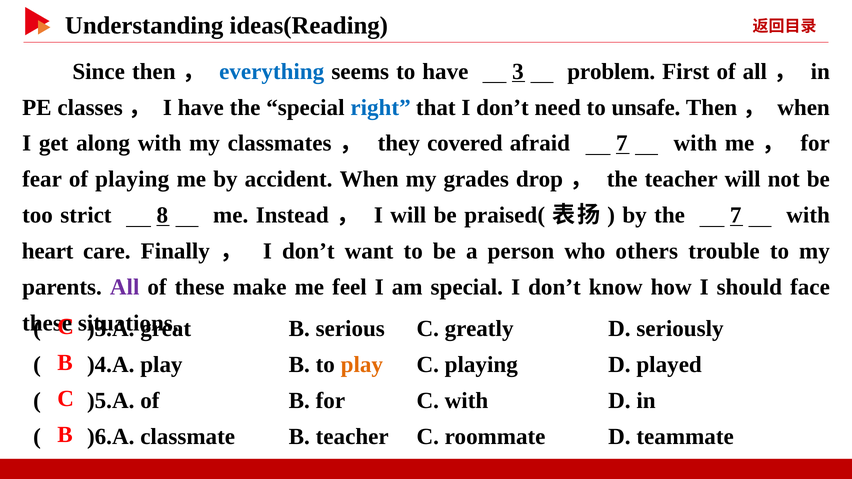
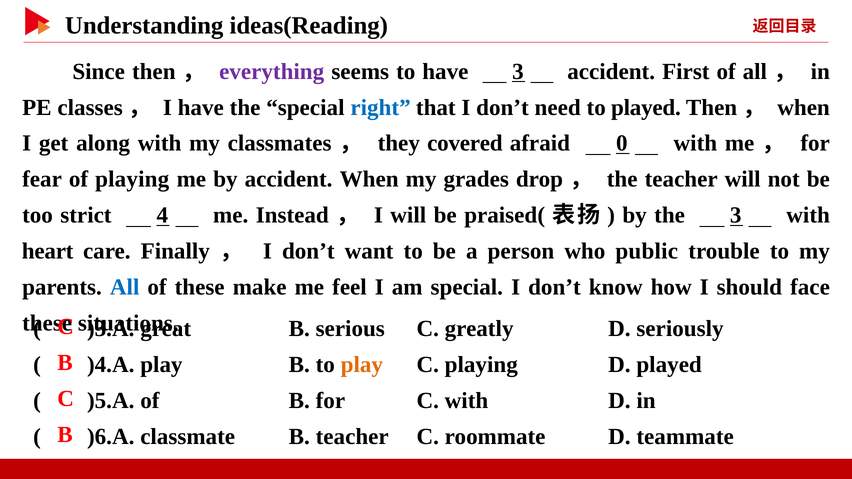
everything colour: blue -> purple (272, 71)
3 problem: problem -> accident (611, 71)
to unsafe: unsafe -> played (646, 107)
afraid 7: 7 -> 0 (622, 143)
8: 8 -> 4 (162, 215)
the 7: 7 -> 3 (736, 215)
others: others -> public (647, 251)
All colour: purple -> blue (125, 287)
